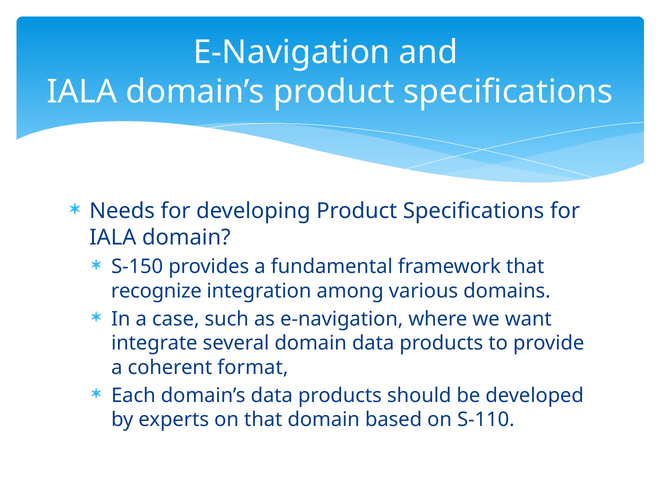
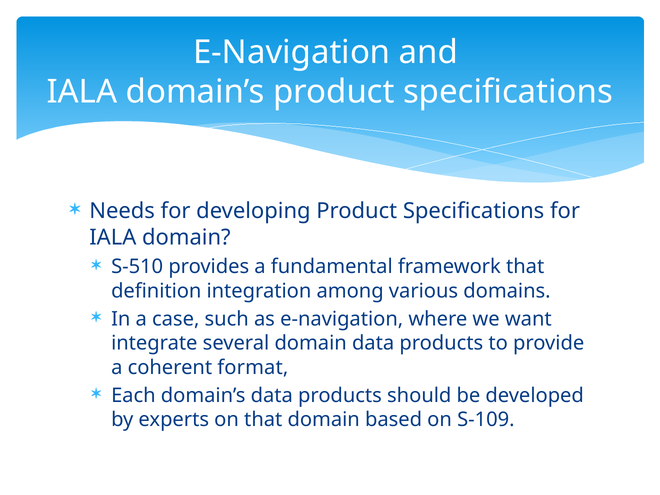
S-150: S-150 -> S-510 (137, 267)
recognize: recognize -> definition (156, 291)
S-110: S-110 -> S-109 (486, 420)
